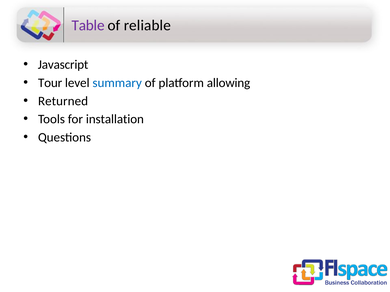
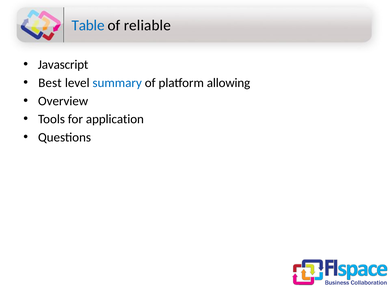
Table colour: purple -> blue (88, 25)
Tour: Tour -> Best (50, 83)
Returned: Returned -> Overview (63, 101)
installation: installation -> application (115, 119)
